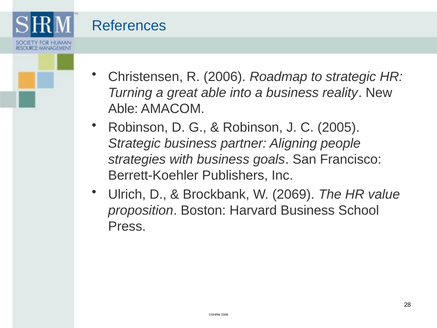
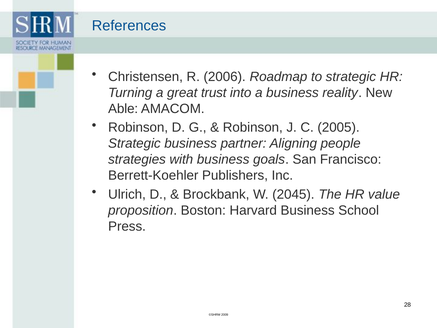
great able: able -> trust (214, 93)
2069: 2069 -> 2045 (293, 194)
